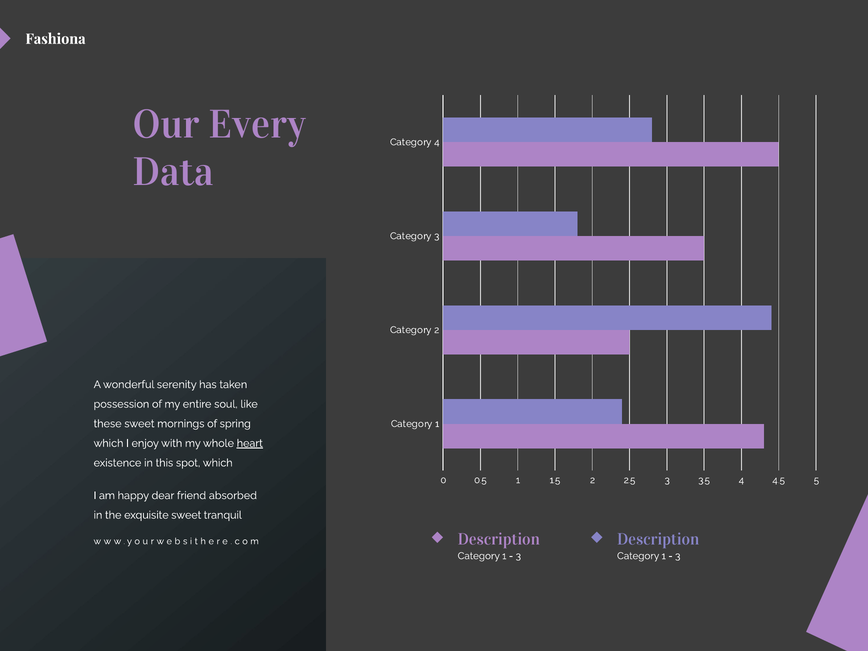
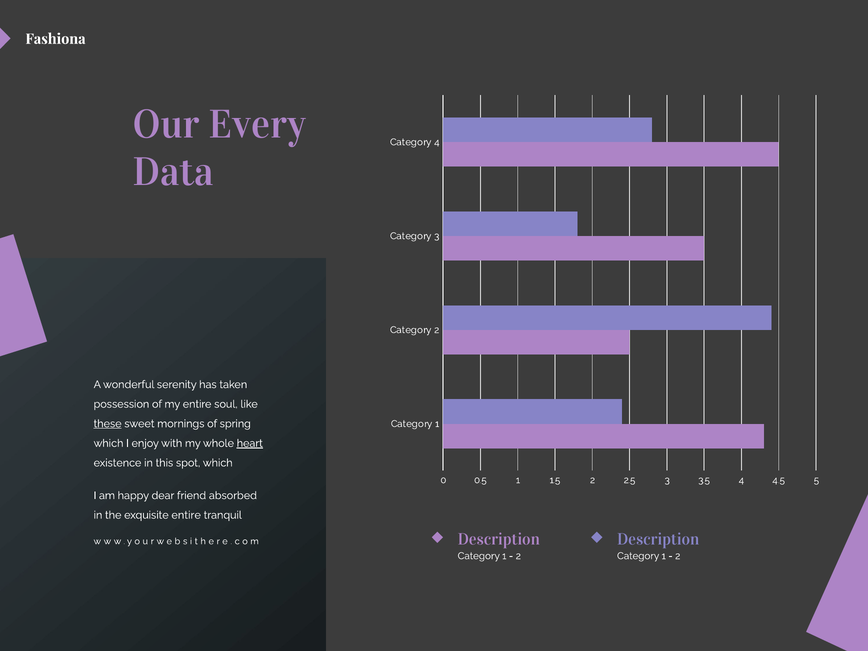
these underline: none -> present (108, 424)
exquisite sweet: sweet -> entire (186, 515)
3: 3 -> 2 (518, 556)
3: 3 -> 2 (678, 556)
